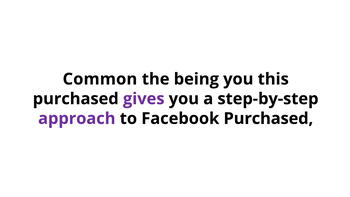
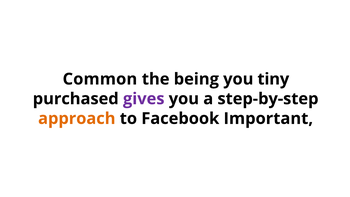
this: this -> tiny (273, 79)
approach colour: purple -> orange (77, 118)
Facebook Purchased: Purchased -> Important (268, 118)
